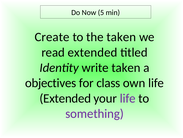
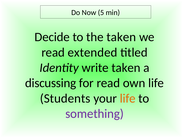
Create: Create -> Decide (52, 37)
objectives: objectives -> discussing (51, 83)
for class: class -> read (108, 83)
Extended: Extended -> Students (65, 98)
life colour: purple -> orange (128, 98)
